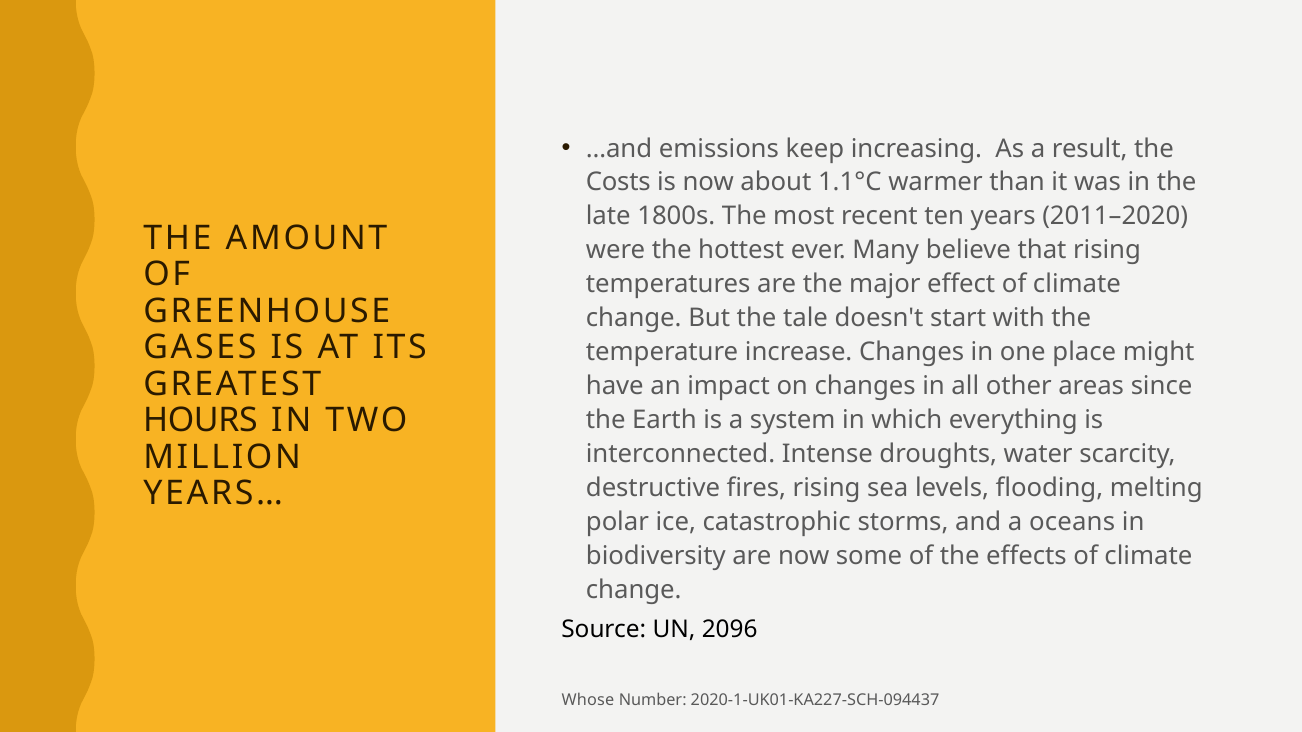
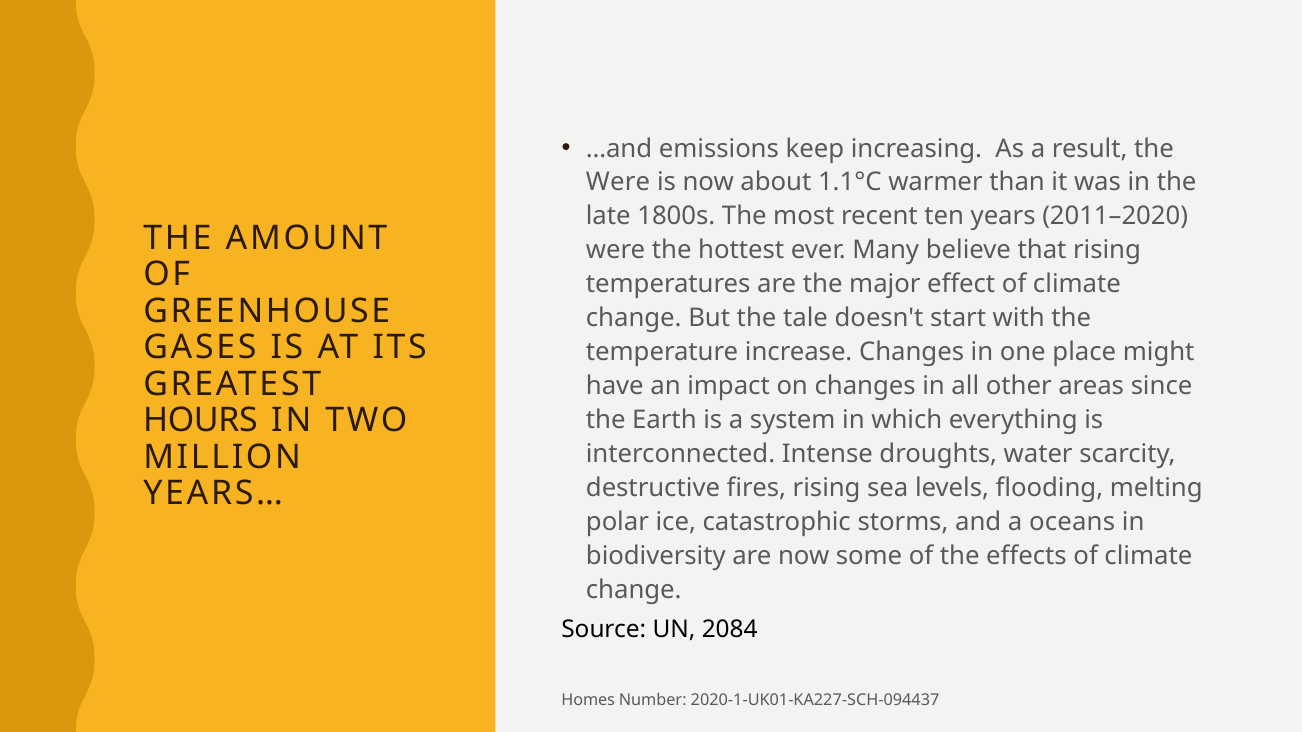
Costs: Costs -> Were (618, 183)
2096: 2096 -> 2084 (730, 630)
Whose: Whose -> Homes (588, 700)
